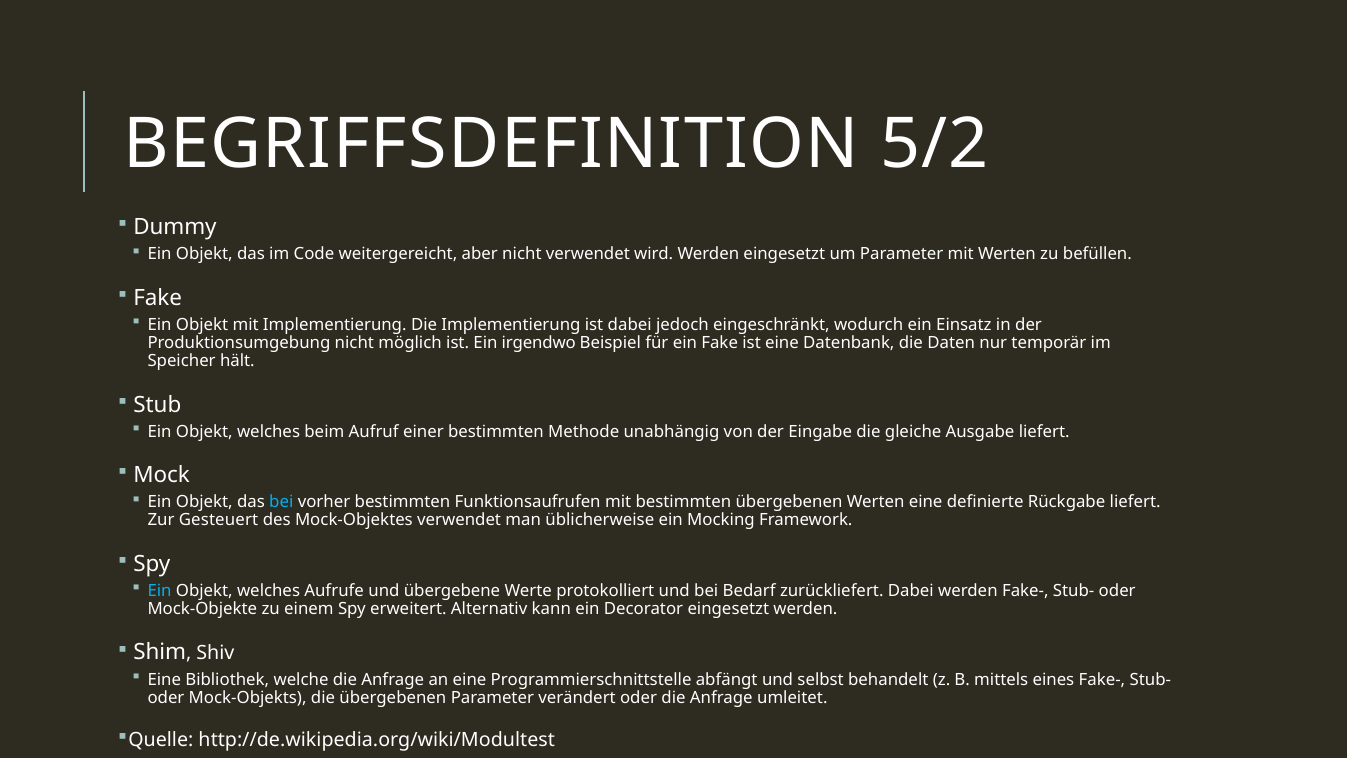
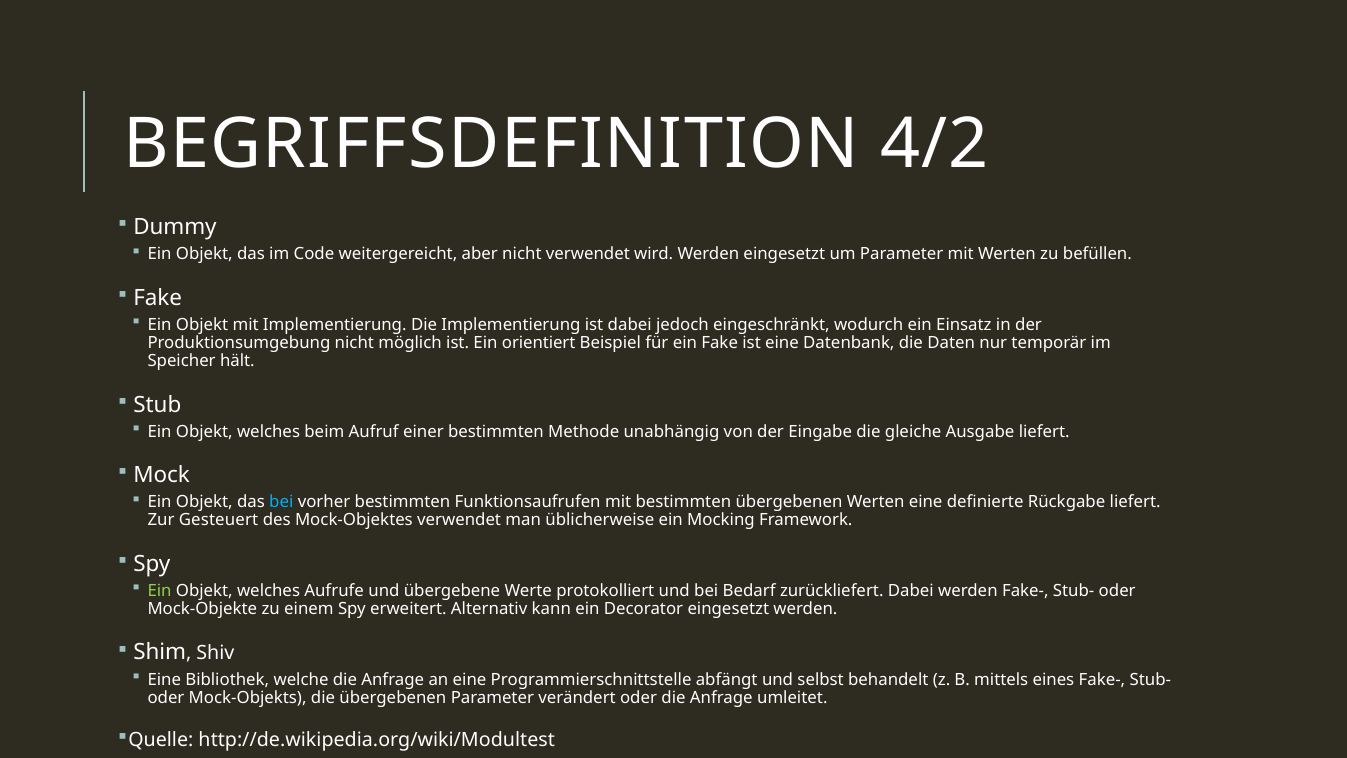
5/2: 5/2 -> 4/2 (934, 145)
irgendwo: irgendwo -> orientiert (539, 343)
Ein colour: light blue -> light green (160, 591)
